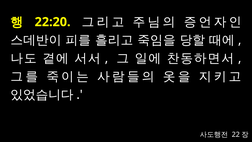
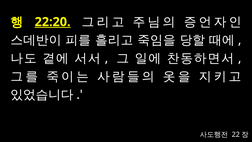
22:20 underline: none -> present (53, 22)
